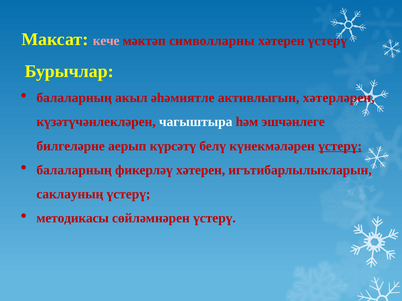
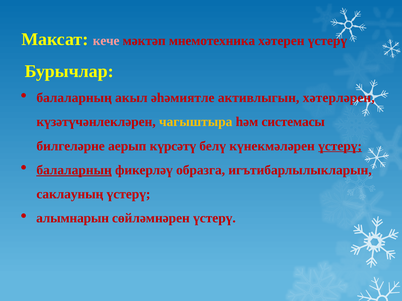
символларны: символларны -> мнемотехника (212, 41)
чагыштыра colour: white -> yellow (196, 122)
эшчәнлеге: эшчәнлеге -> системасы (293, 122)
балаларның underline: none -> present (74, 170)
фикерләү хәтерен: хәтерен -> образга (201, 170)
методикасы: методикасы -> алымнарын (73, 219)
